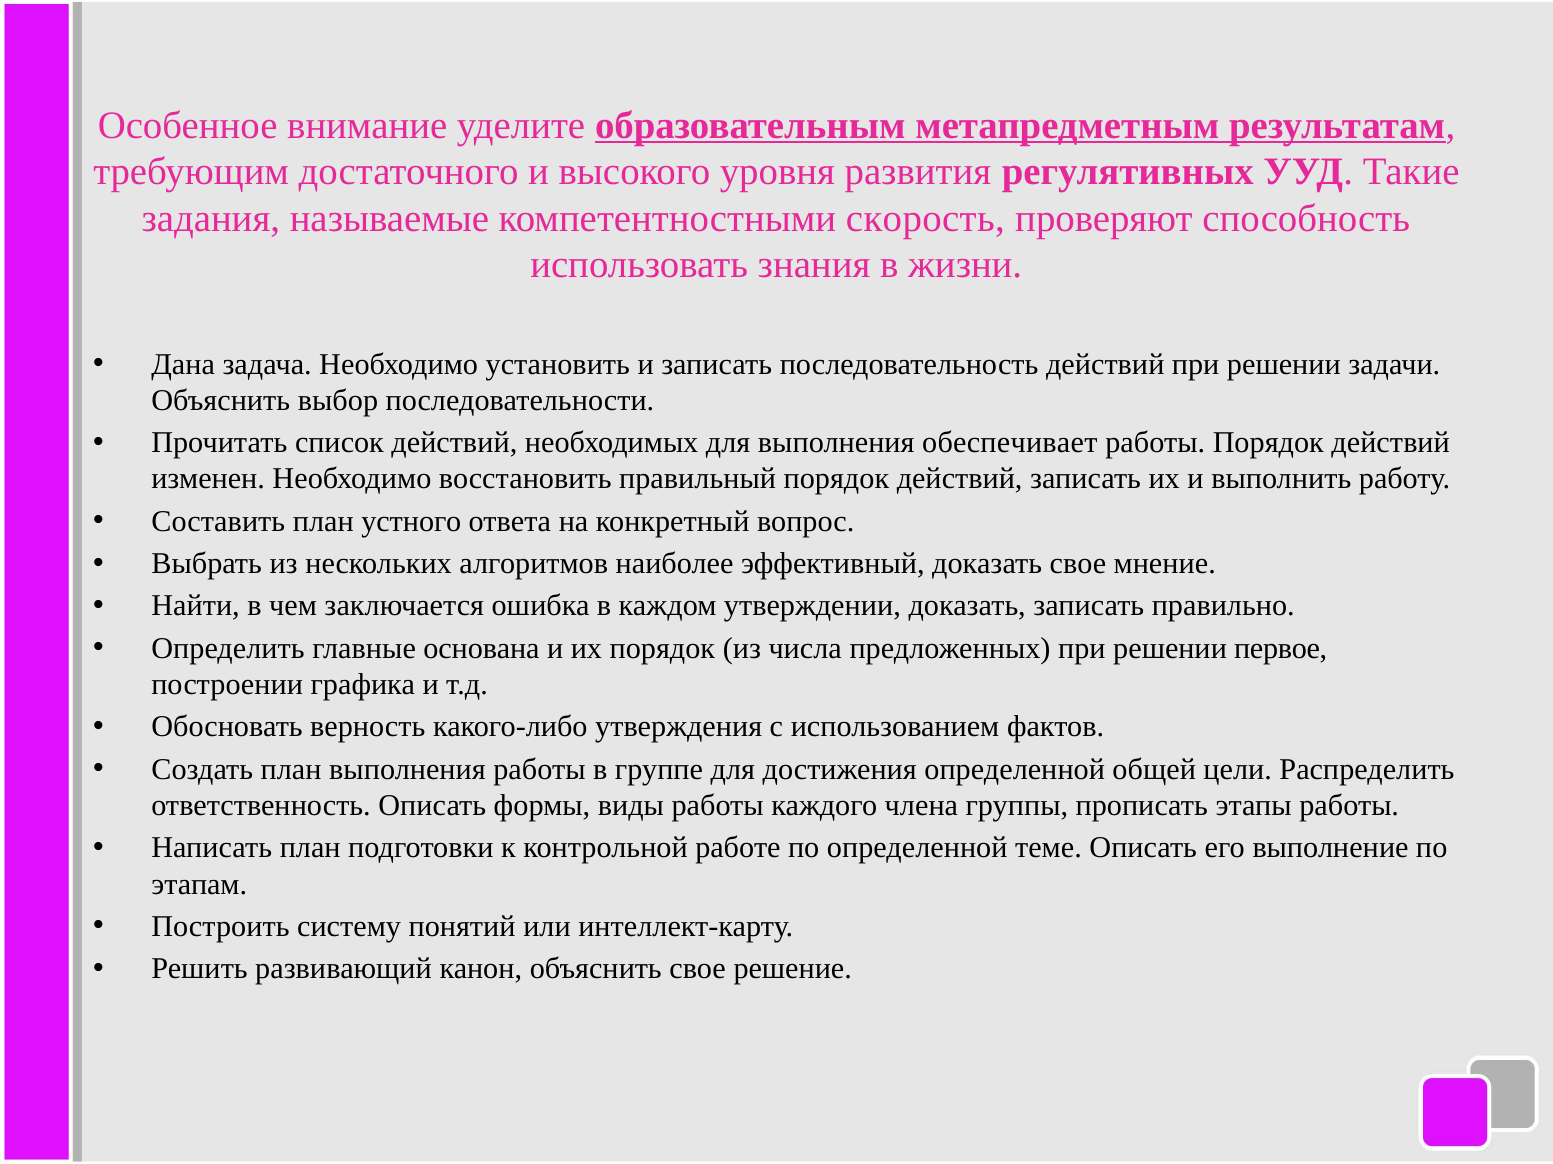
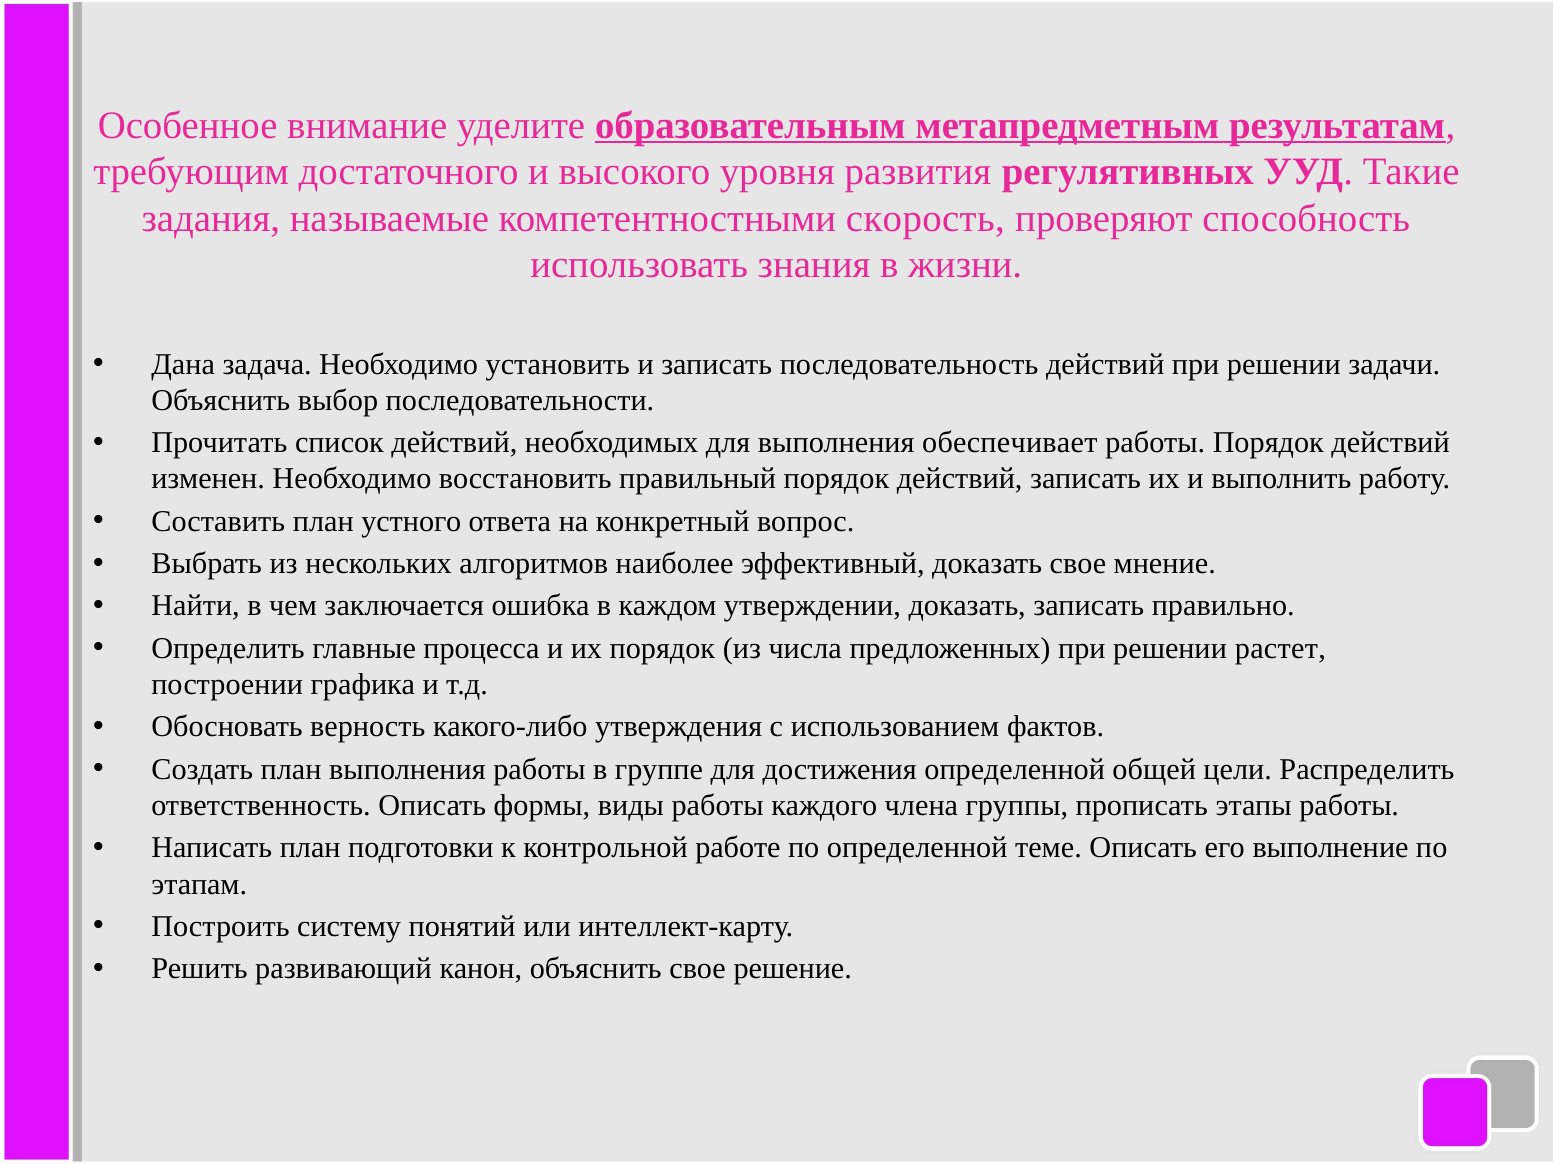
основана: основана -> процесса (481, 649)
первое: первое -> растет (1280, 649)
